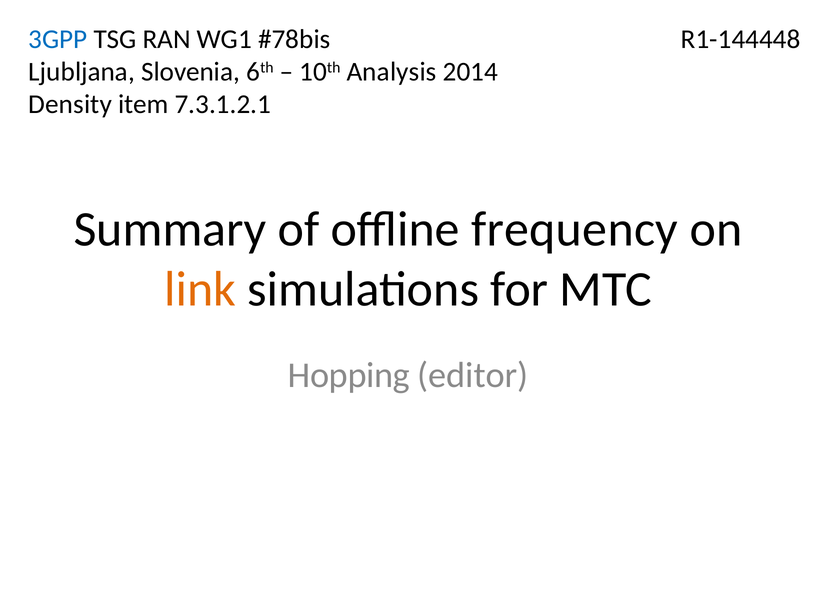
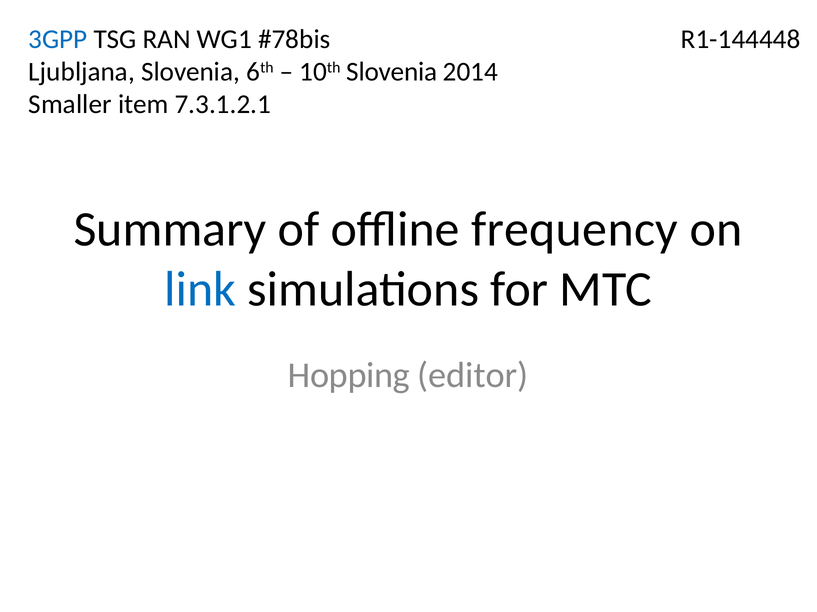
10th Analysis: Analysis -> Slovenia (392, 72)
Density: Density -> Smaller (70, 104)
link colour: orange -> blue (200, 289)
